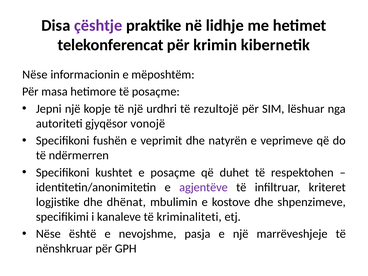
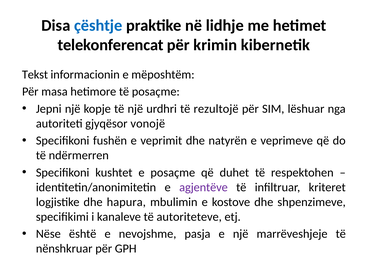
çështje colour: purple -> blue (98, 25)
Nëse: Nëse -> Tekst (35, 74)
dhënat: dhënat -> hapura (126, 202)
kriminaliteti: kriminaliteti -> autoriteteve (189, 217)
